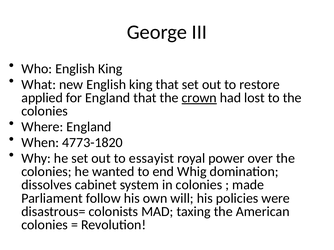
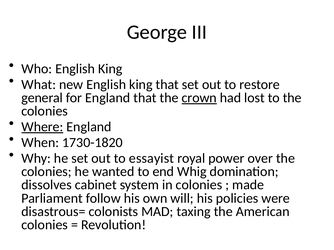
applied: applied -> general (42, 98)
Where underline: none -> present (42, 127)
4773-1820: 4773-1820 -> 1730-1820 (92, 143)
